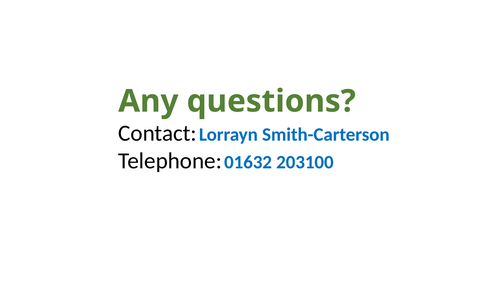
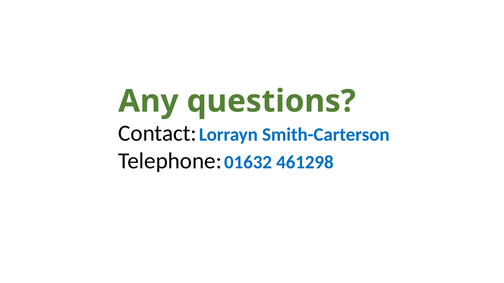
203100: 203100 -> 461298 (305, 163)
